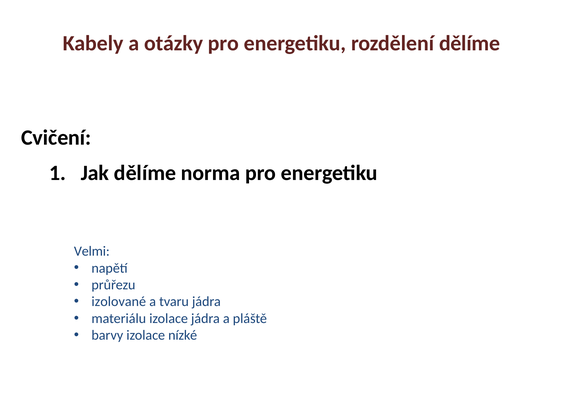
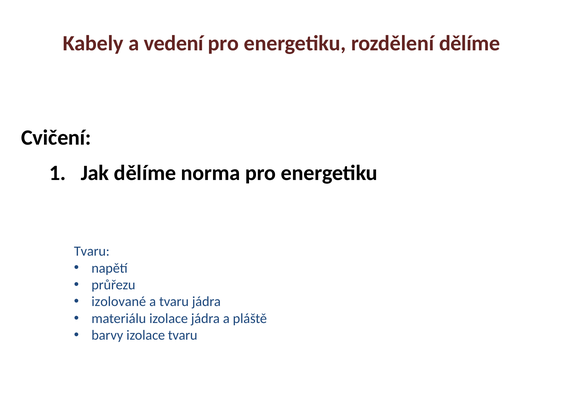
otázky: otázky -> vedení (174, 43)
Velmi: Velmi -> Tvaru (92, 252)
izolace nízké: nízké -> tvaru (183, 336)
